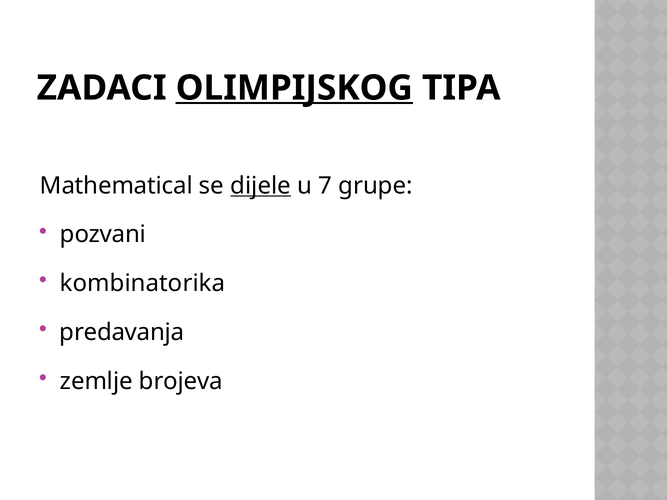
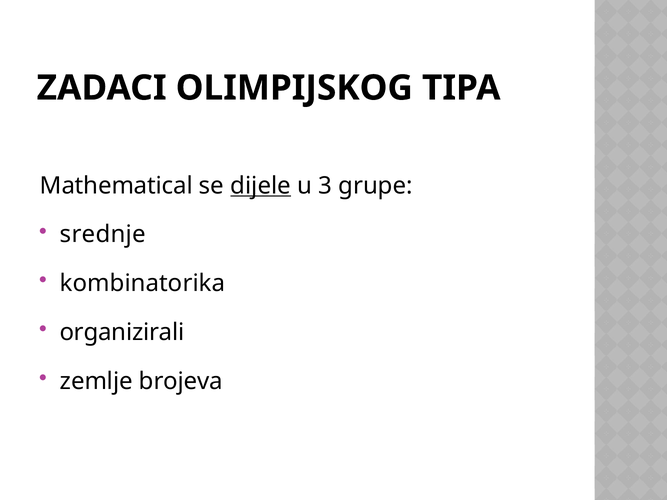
OLIMPIJSKOG underline: present -> none (294, 88)
7: 7 -> 3 (325, 186)
pozvani: pozvani -> srednje (103, 235)
predavanja: predavanja -> organizirali (122, 332)
